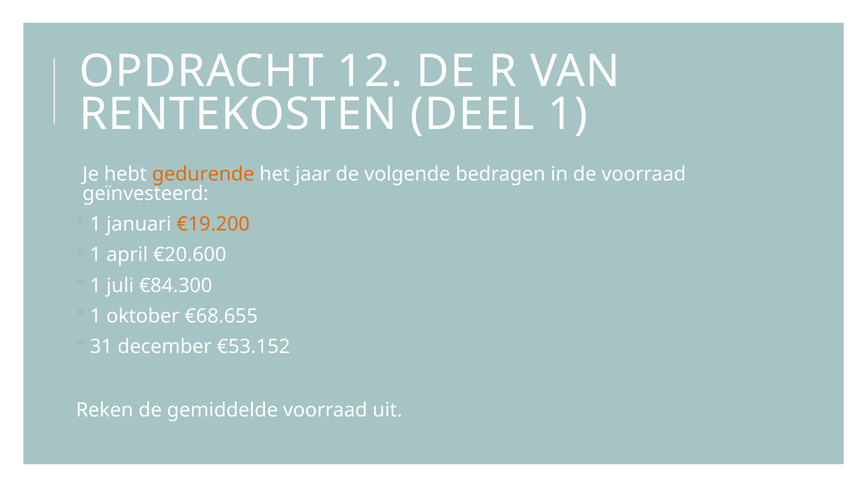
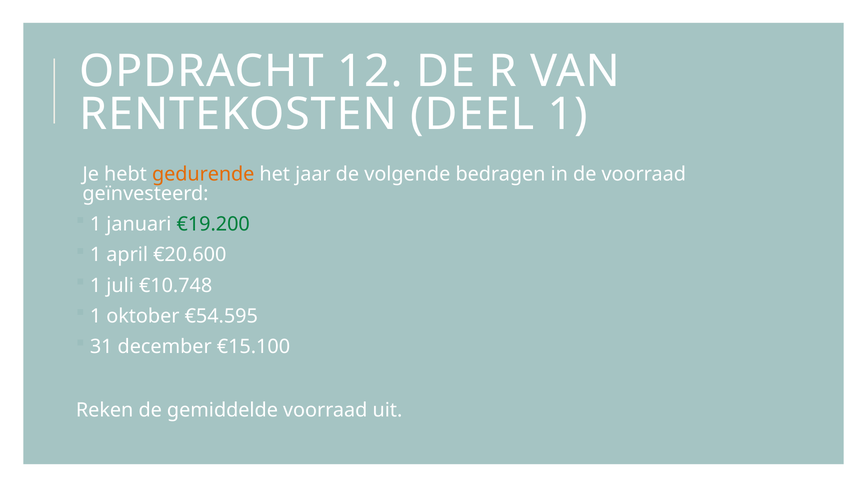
€19.200 colour: orange -> green (213, 224)
€84.300: €84.300 -> €10.748 (176, 286)
€68.655: €68.655 -> €54.595 (221, 316)
€53.152: €53.152 -> €15.100 (253, 347)
